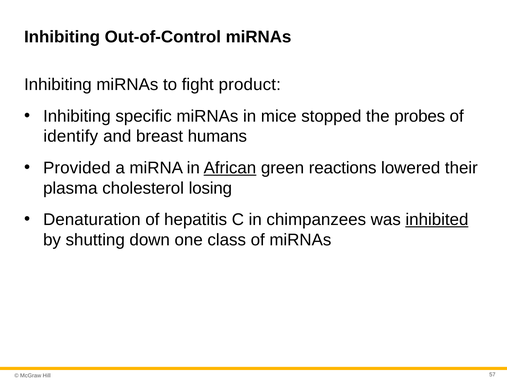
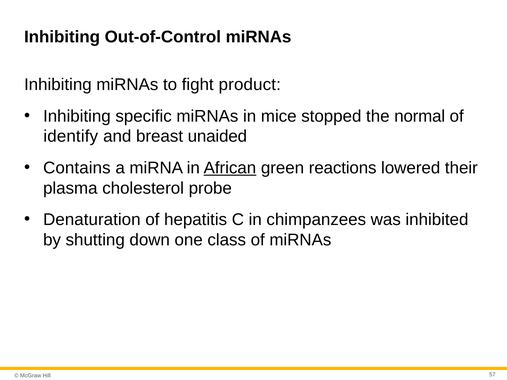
probes: probes -> normal (420, 116)
humans: humans -> unaided (217, 136)
Provided: Provided -> Contains (77, 168)
losing: losing -> probe (210, 188)
inhibited underline: present -> none (437, 220)
